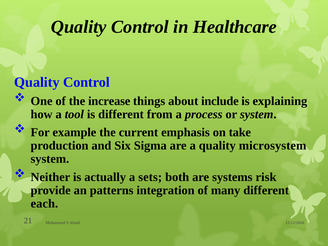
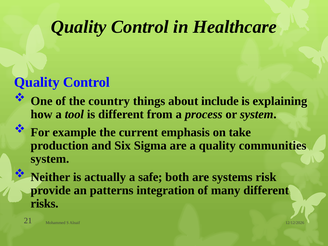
increase: increase -> country (109, 101)
microsystem: microsystem -> communities (273, 146)
sets: sets -> safe (150, 177)
each: each -> risks (45, 204)
